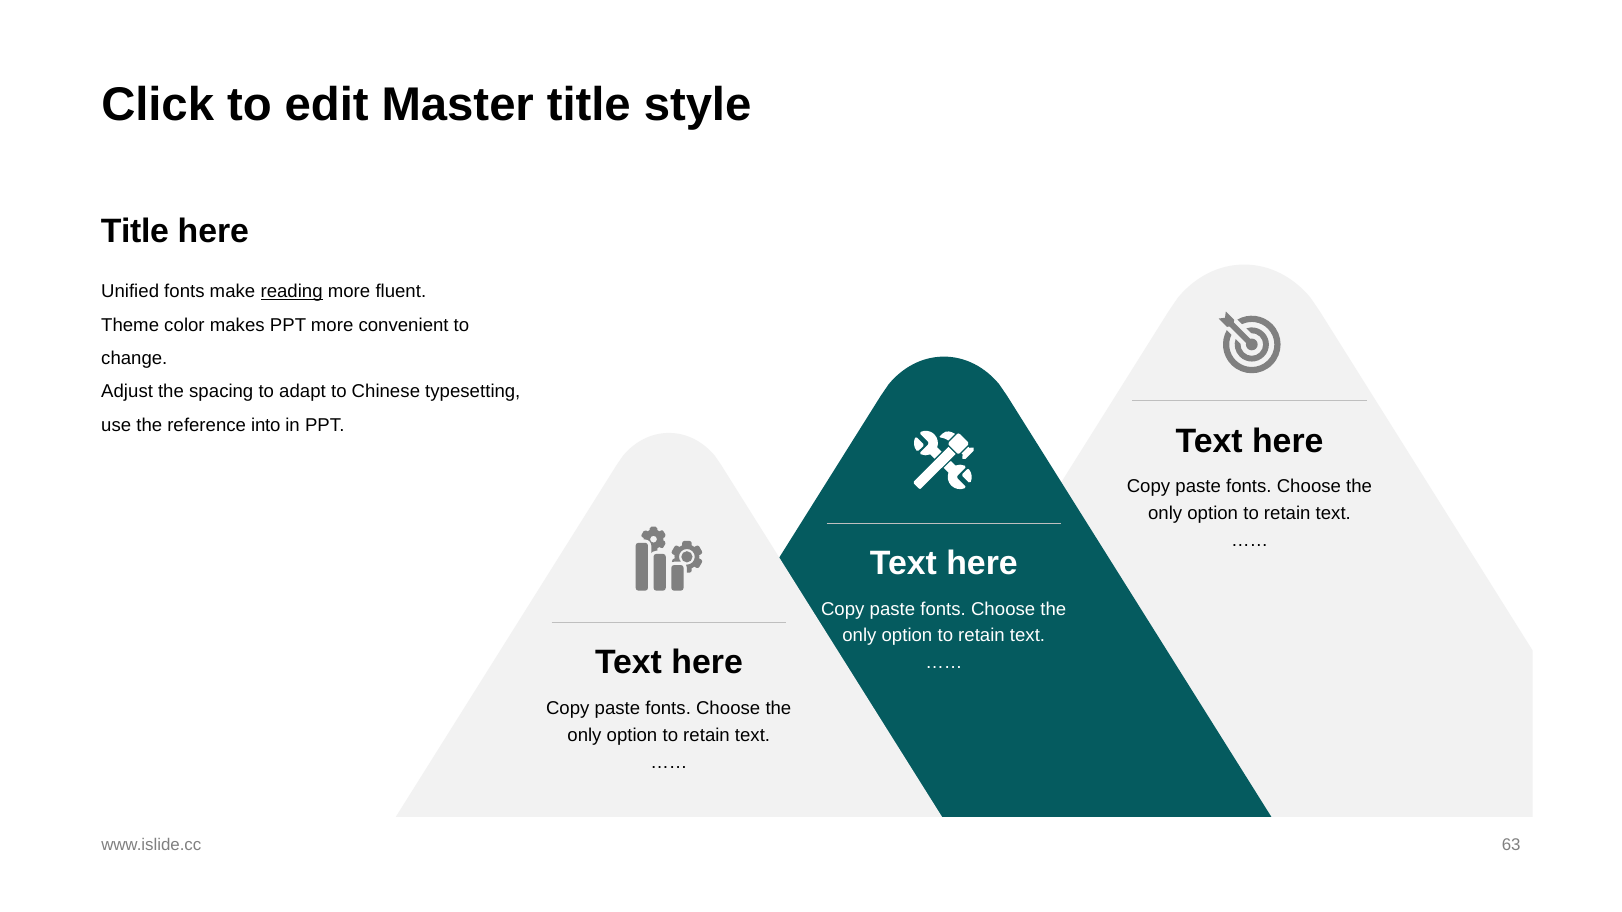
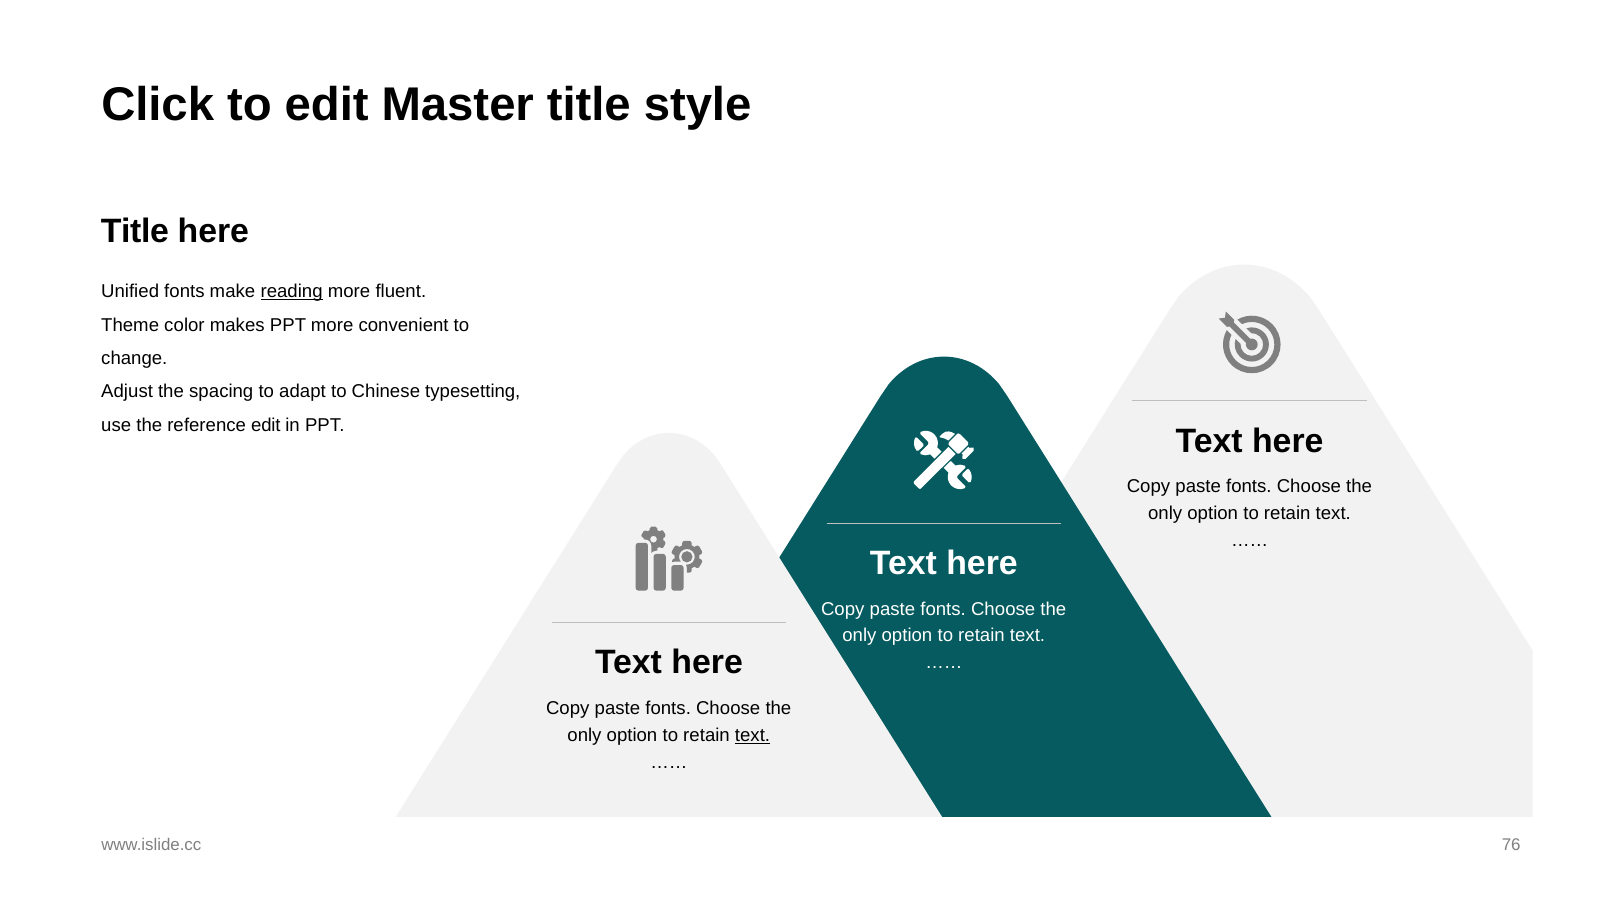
reference into: into -> edit (266, 425)
text underline: none -> present (753, 736)
63: 63 -> 76 (1511, 845)
